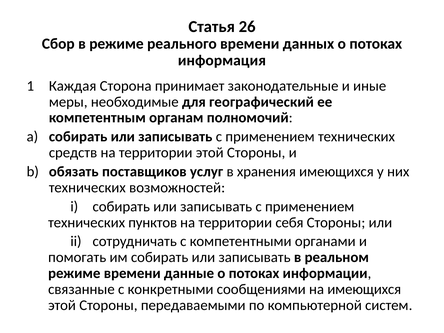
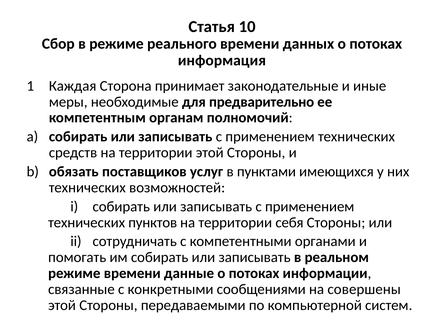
26: 26 -> 10 (247, 27)
географический: географический -> предварительно (262, 102)
хранения: хранения -> пунктами (266, 172)
на имеющихся: имеющихся -> совершены (364, 289)
